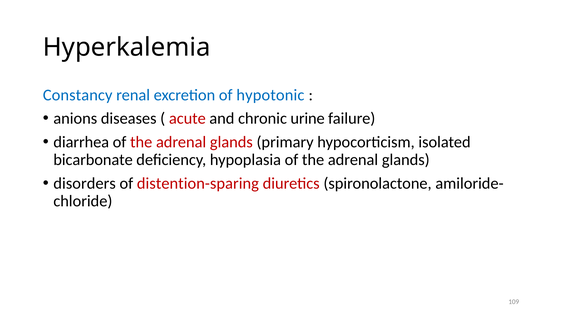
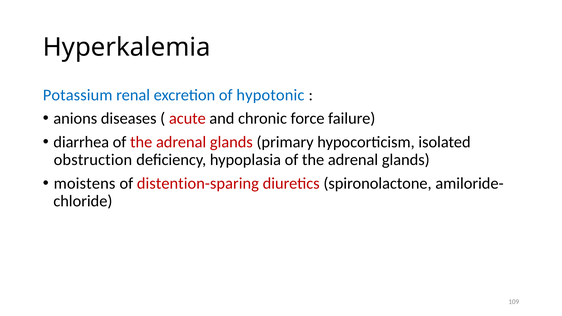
Constancy: Constancy -> Potassium (78, 95)
urine: urine -> force (308, 119)
bicarbonate: bicarbonate -> obstruction (93, 160)
disorders: disorders -> moistens (85, 183)
